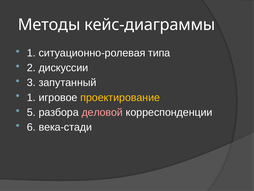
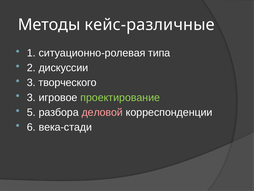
кейс-диаграммы: кейс-диаграммы -> кейс-различные (150, 25)
запутанный: запутанный -> творческого (68, 82)
1: 1 -> 3 (31, 97)
проектирование colour: yellow -> light green (120, 97)
